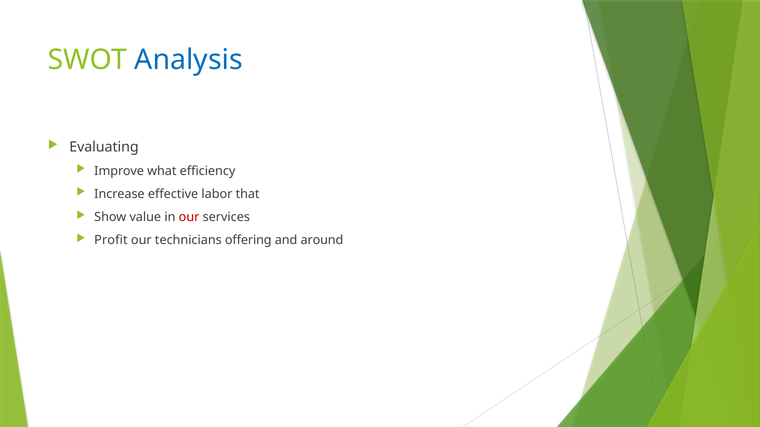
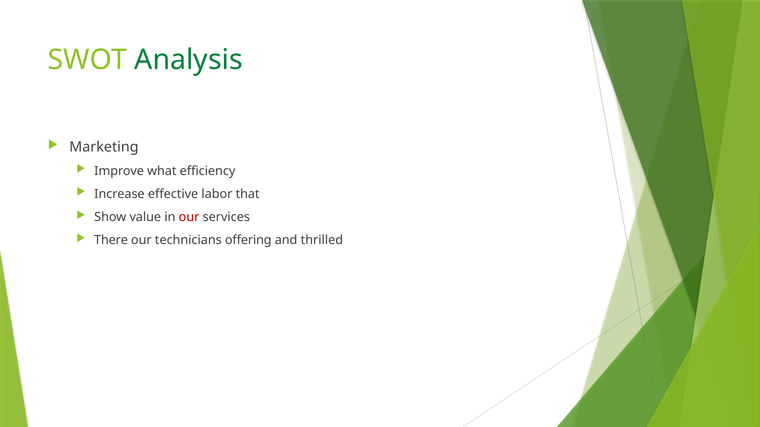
Analysis colour: blue -> green (189, 60)
Evaluating: Evaluating -> Marketing (104, 147)
Profit: Profit -> There (111, 240)
around: around -> thrilled (322, 240)
